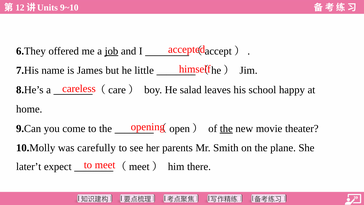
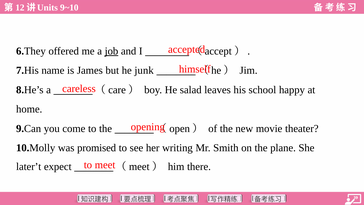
little: little -> junk (144, 70)
the underline: present -> none (226, 128)
carefully: carefully -> promised (97, 148)
parents: parents -> writing (177, 148)
